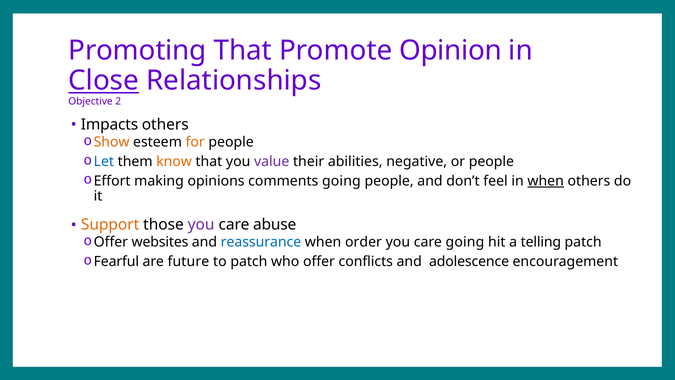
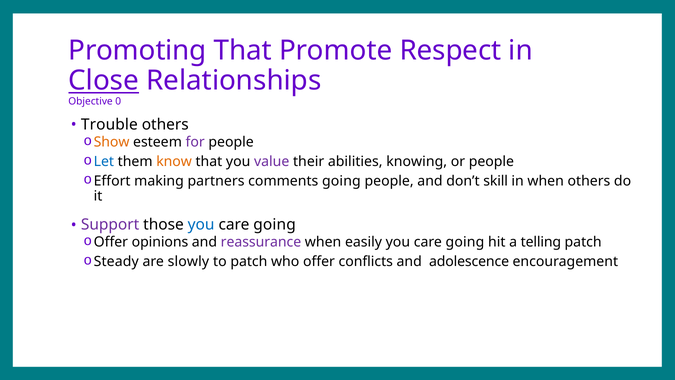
Opinion: Opinion -> Respect (450, 51)
2: 2 -> 0 (118, 101)
Impacts: Impacts -> Trouble (109, 125)
for colour: orange -> purple (195, 142)
negative: negative -> knowing (417, 161)
opinions: opinions -> partners (216, 181)
feel: feel -> skill (496, 181)
when underline: present -> none (546, 181)
Support colour: orange -> purple (110, 225)
you colour: purple -> blue (201, 225)
abuse: abuse -> going (275, 225)
websites: websites -> opinions (160, 242)
reassurance colour: blue -> purple (261, 242)
order: order -> easily (364, 242)
Fearful: Fearful -> Steady (116, 261)
future: future -> slowly (188, 261)
